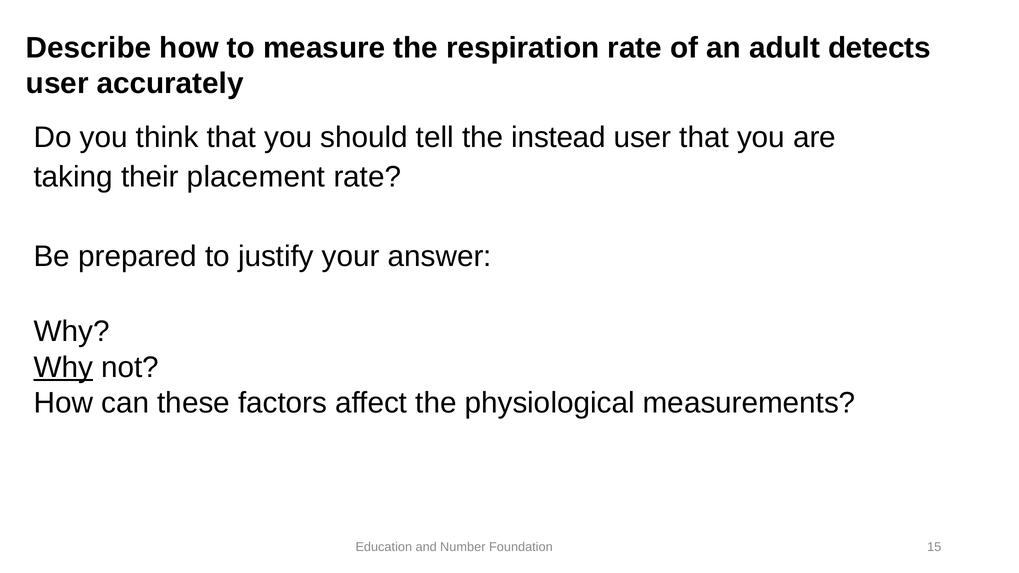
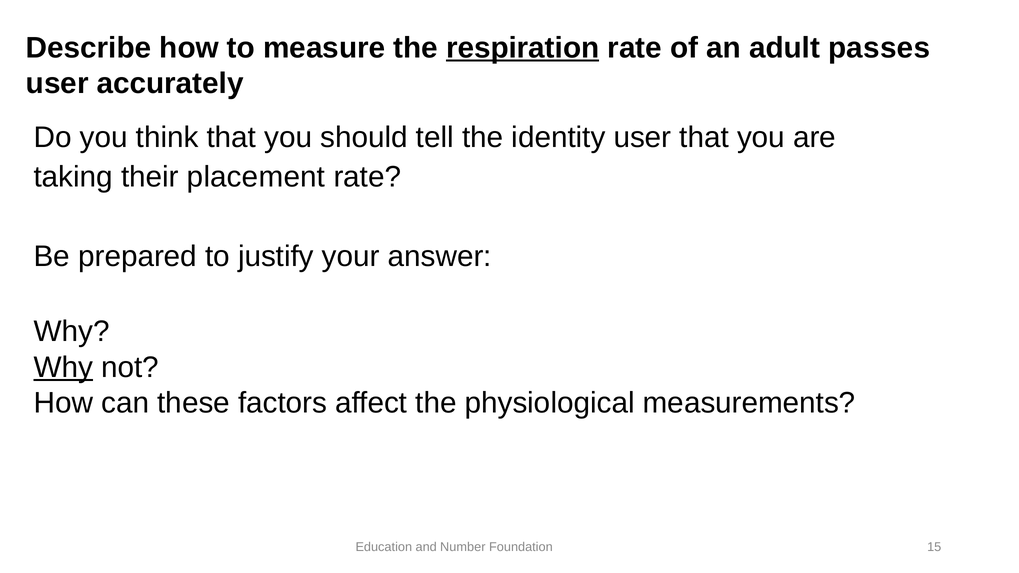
respiration underline: none -> present (523, 48)
detects: detects -> passes (879, 48)
instead: instead -> identity (558, 138)
